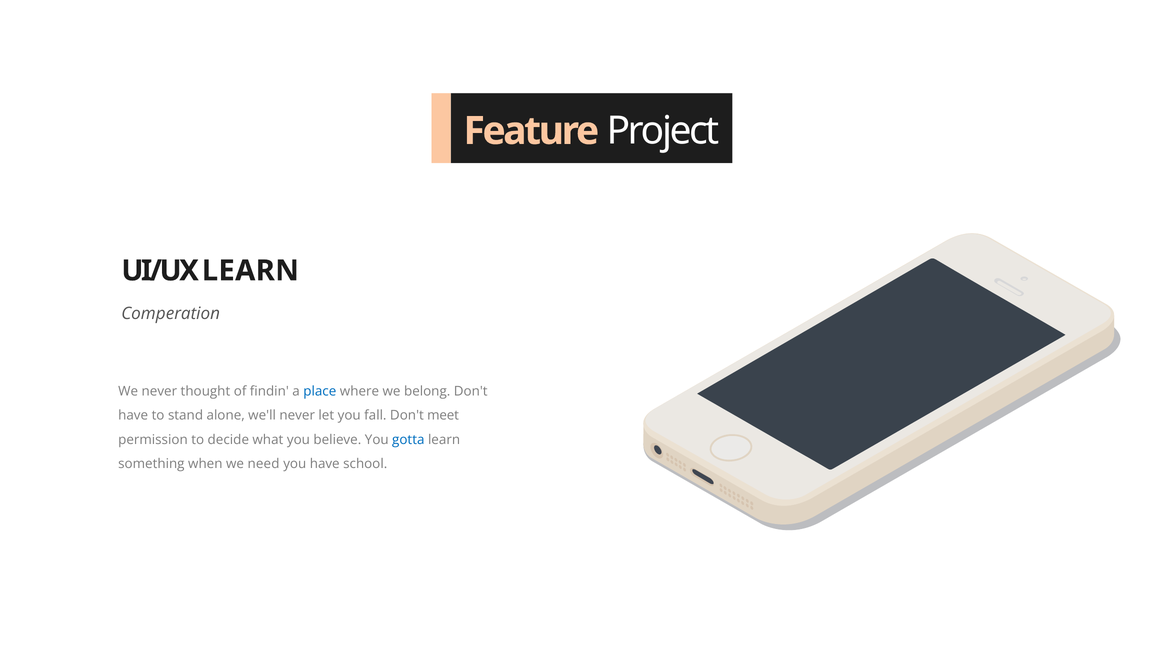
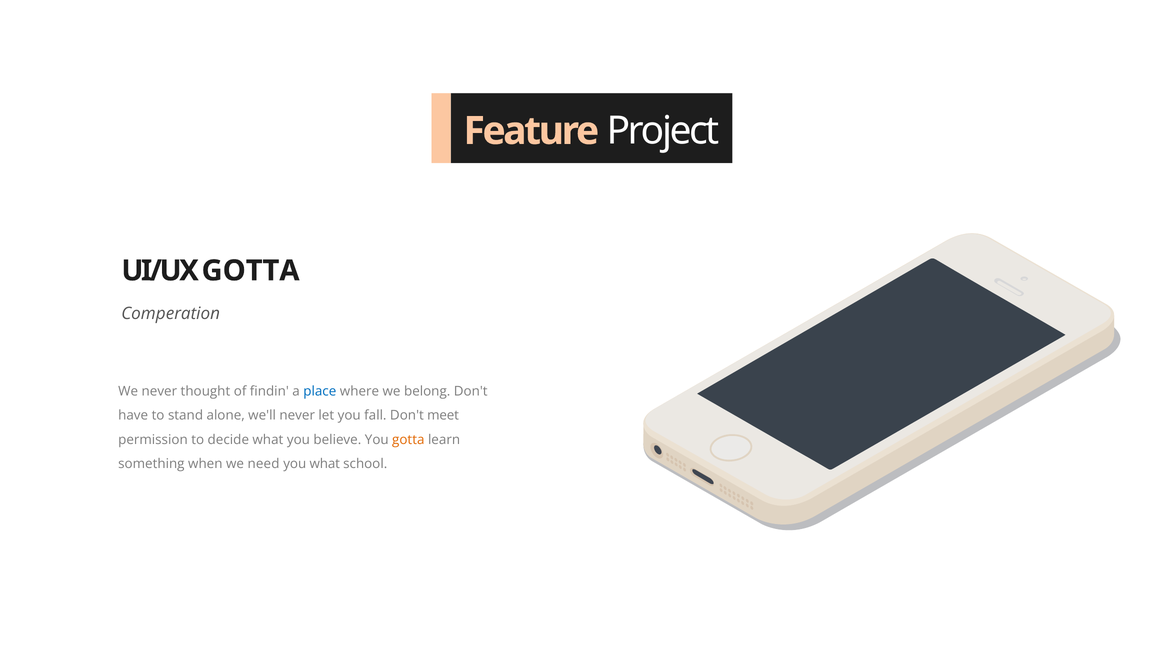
UI/UX LEARN: LEARN -> GOTTA (251, 271)
gotta colour: blue -> orange (408, 440)
you have: have -> what (325, 464)
